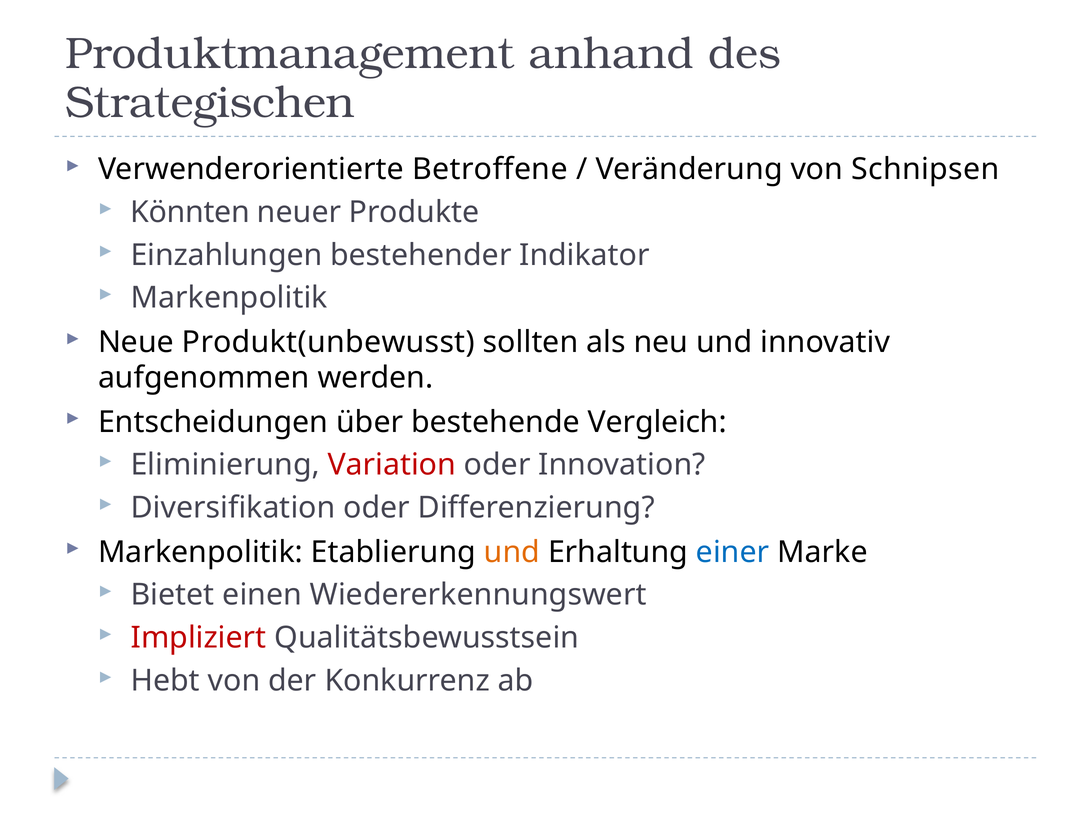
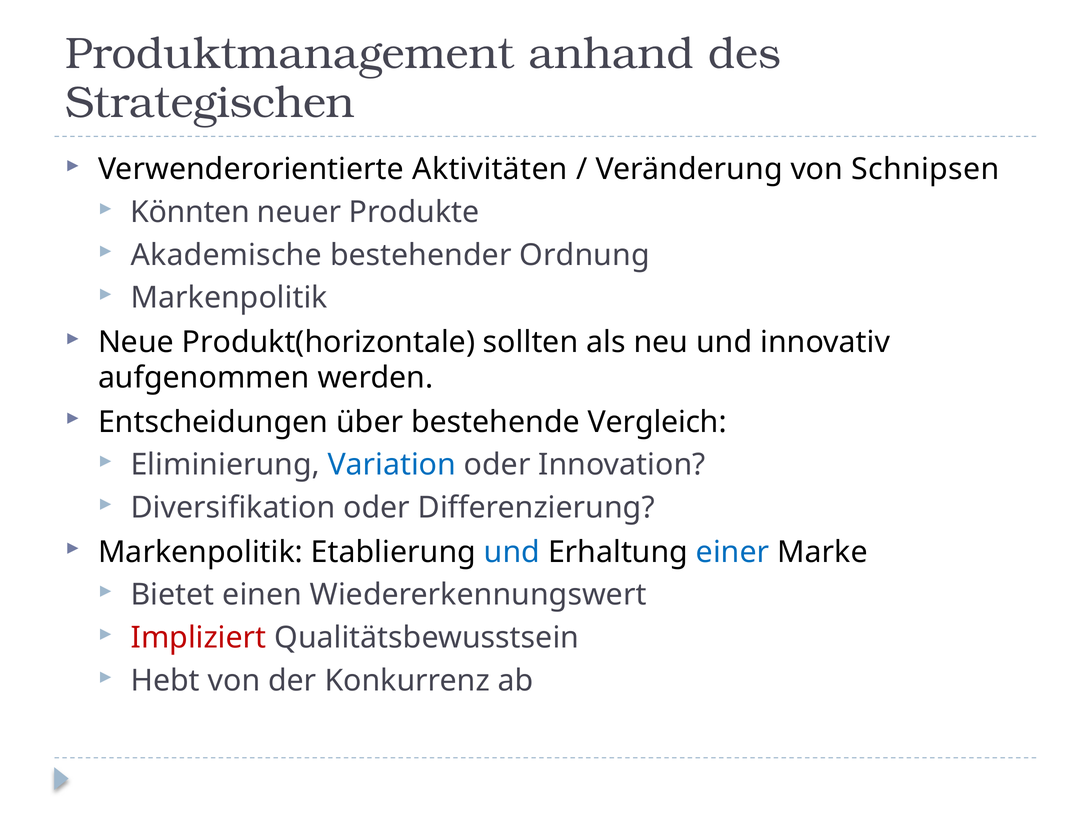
Betroffene: Betroffene -> Aktivitäten (490, 169)
Einzahlungen: Einzahlungen -> Akademische (226, 255)
Indikator: Indikator -> Ordnung (585, 255)
Produkt(unbewusst: Produkt(unbewusst -> Produkt(horizontale (328, 342)
Variation colour: red -> blue (392, 465)
und colour: orange -> blue (512, 552)
